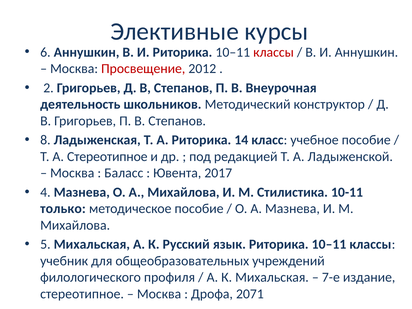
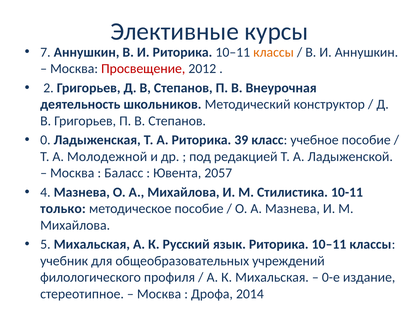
6: 6 -> 7 (45, 52)
классы colour: red -> orange (274, 52)
8: 8 -> 0 (45, 140)
14: 14 -> 39 (241, 140)
А Стереотипное: Стереотипное -> Молодежной (107, 157)
2017: 2017 -> 2057 (218, 173)
7-е: 7-е -> 0-е (331, 277)
2071: 2071 -> 2014 (250, 294)
